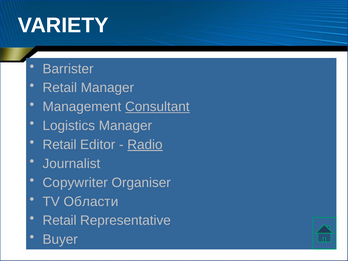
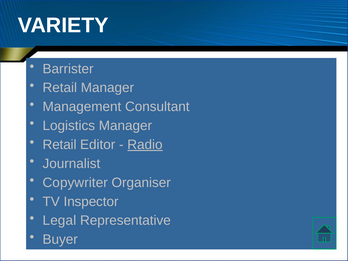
Consultant underline: present -> none (157, 107)
Области: Области -> Inspector (91, 202)
Retail: Retail -> Legal (59, 221)
